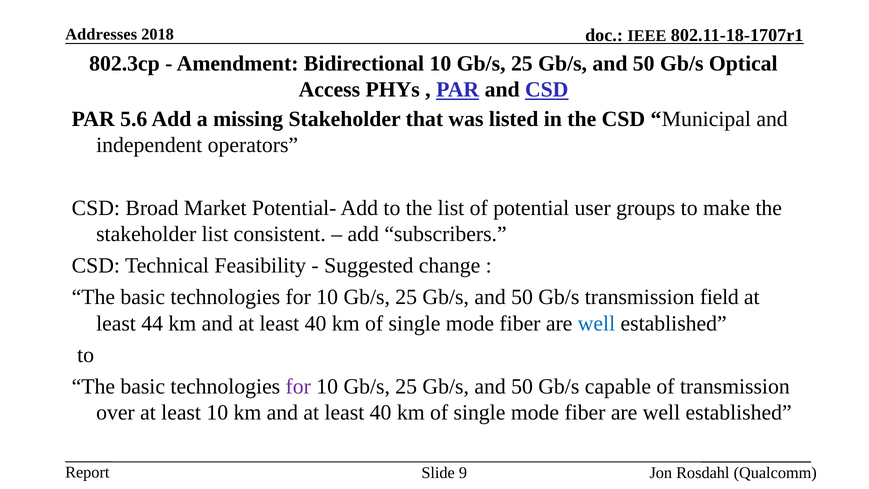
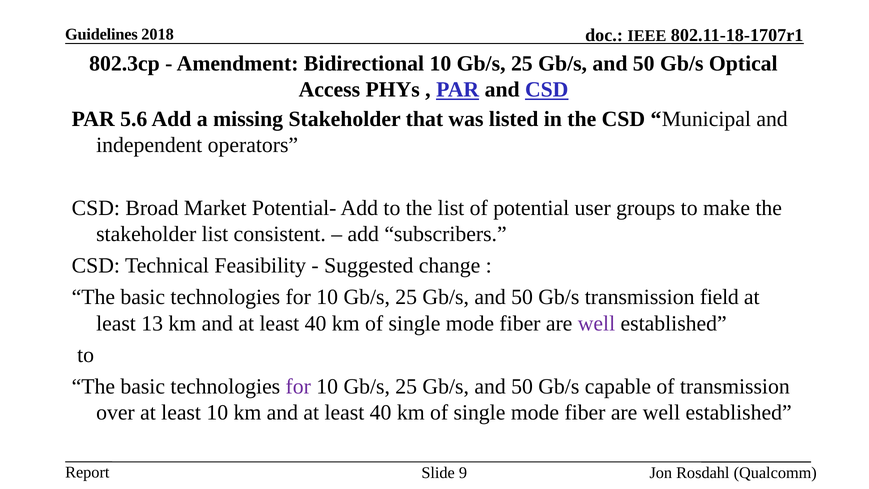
Addresses: Addresses -> Guidelines (101, 35)
44: 44 -> 13 (152, 323)
well colour: blue -> purple (596, 323)
